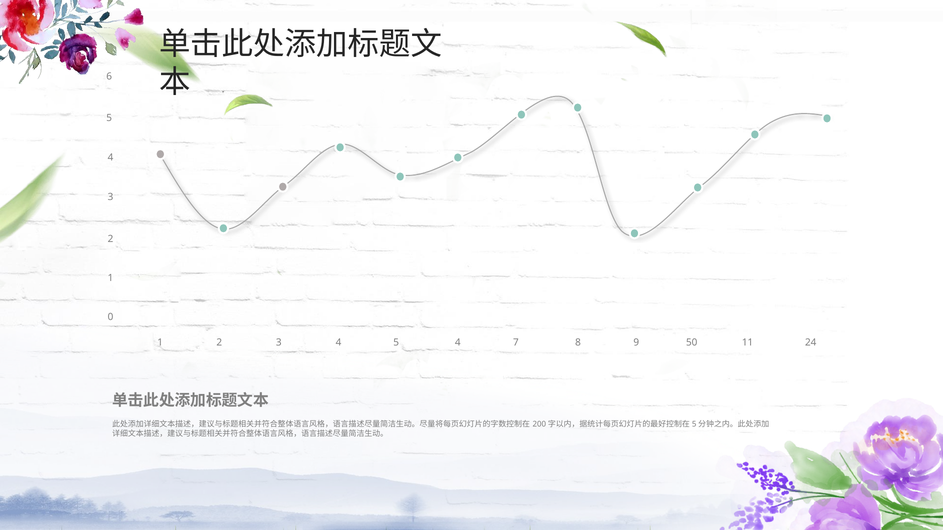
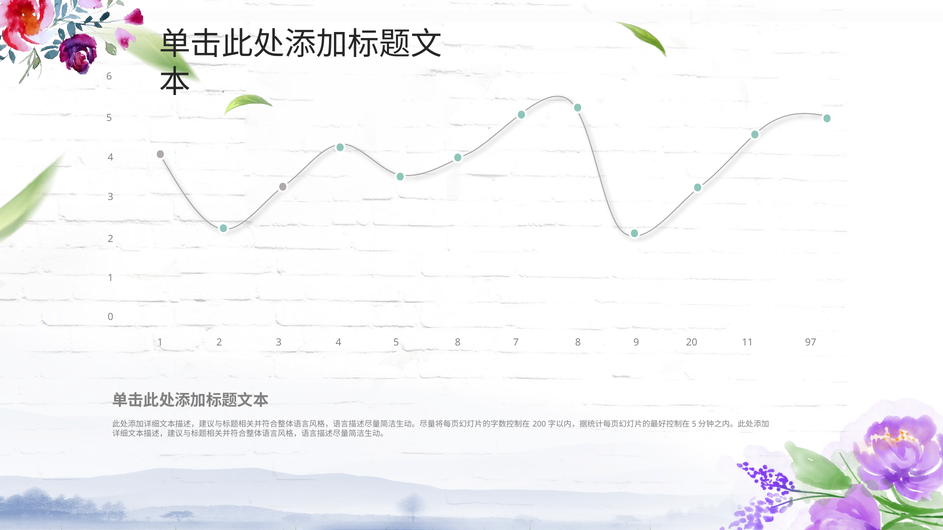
4 5 4: 4 -> 8 (458, 343)
50: 50 -> 20 (692, 343)
24: 24 -> 97 (811, 343)
